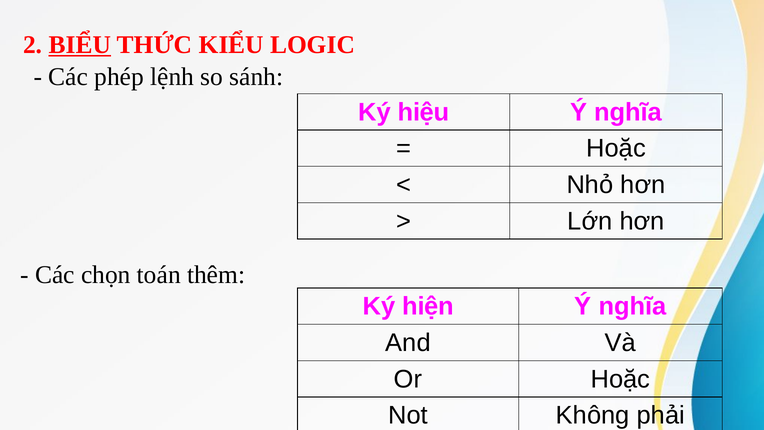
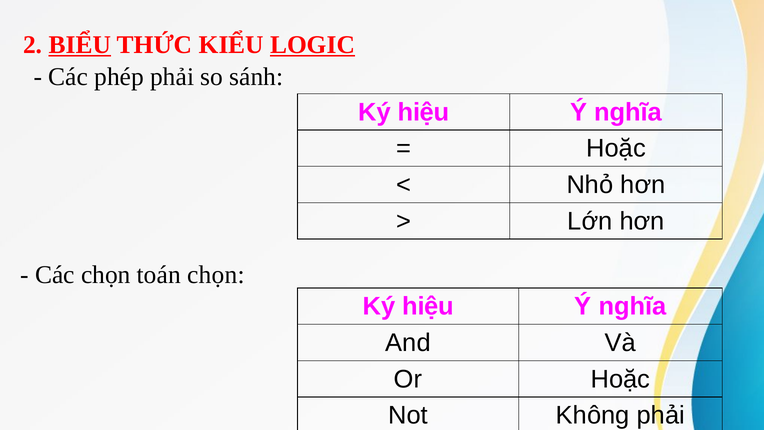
LOGIC underline: none -> present (313, 45)
phép lệnh: lệnh -> phải (172, 77)
toán thêm: thêm -> chọn (216, 275)
hiện: hiện -> hiệu (428, 306)
